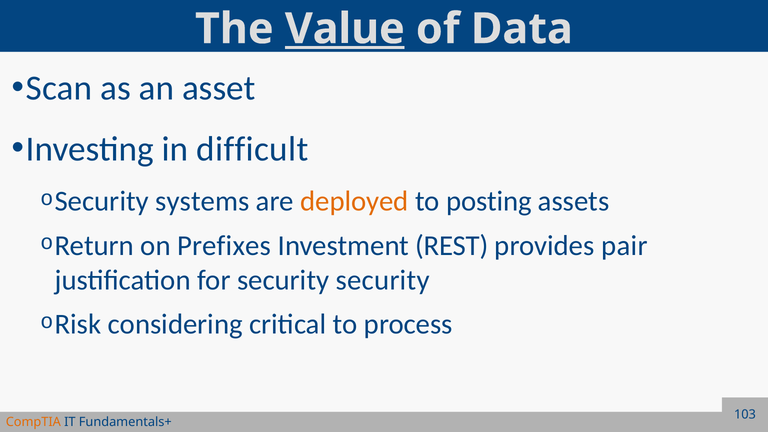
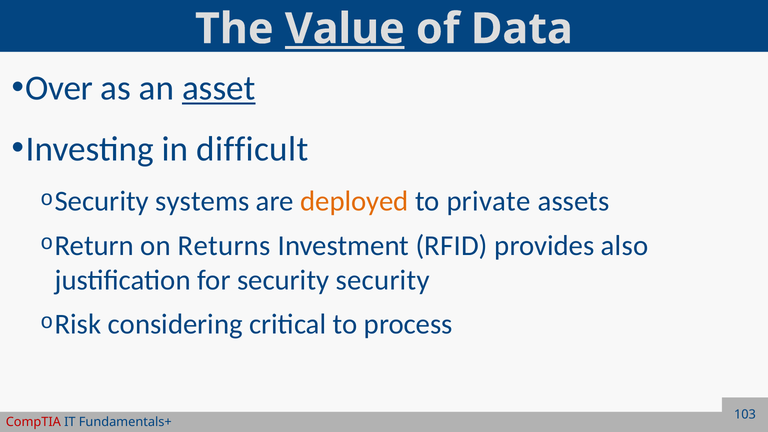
Scan: Scan -> Over (59, 88)
asset underline: none -> present (219, 88)
posting: posting -> private (489, 201)
Prefixes: Prefixes -> Returns (224, 246)
REST: REST -> RFID (452, 246)
pair: pair -> also (625, 246)
CompTIA colour: orange -> red (33, 422)
